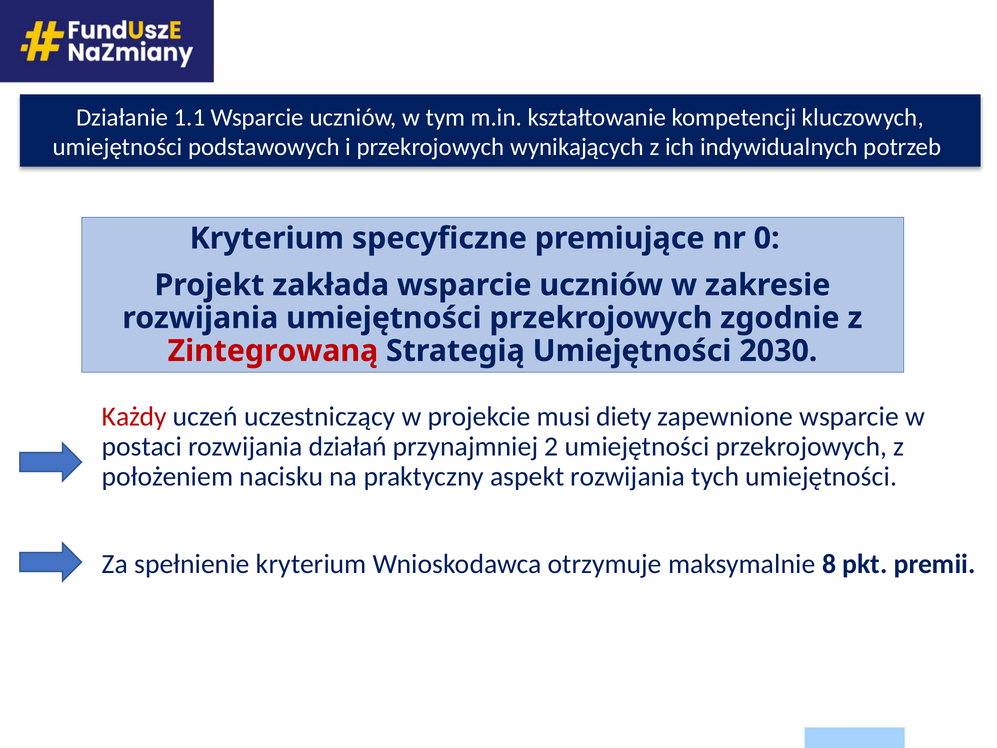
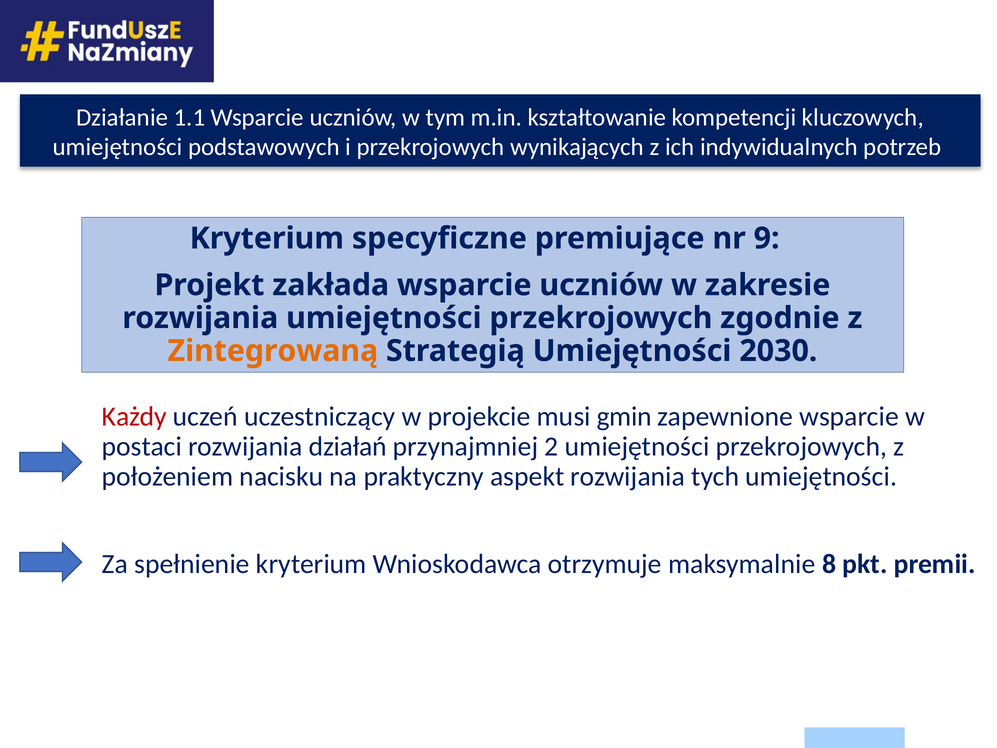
0: 0 -> 9 (767, 238)
Zintegrowaną colour: red -> orange (273, 351)
diety: diety -> gmin (624, 416)
